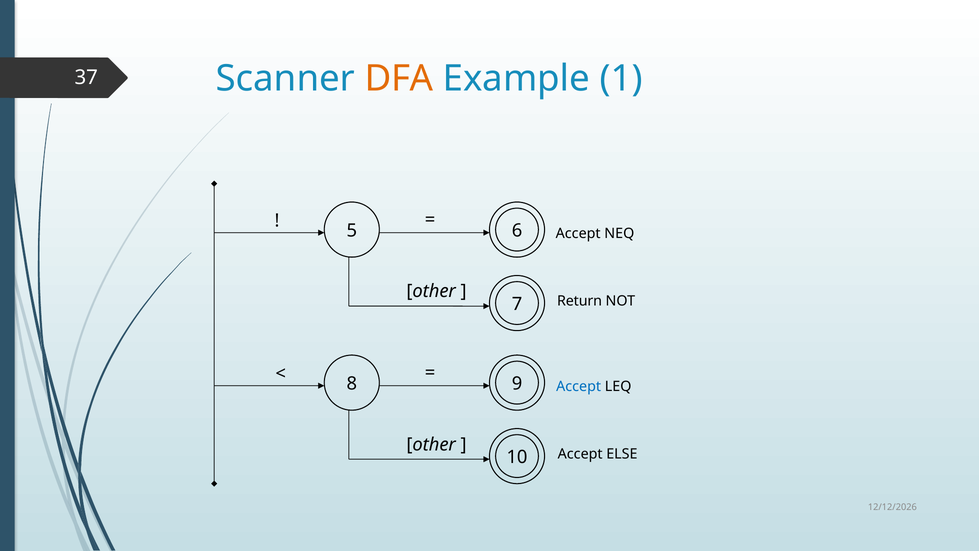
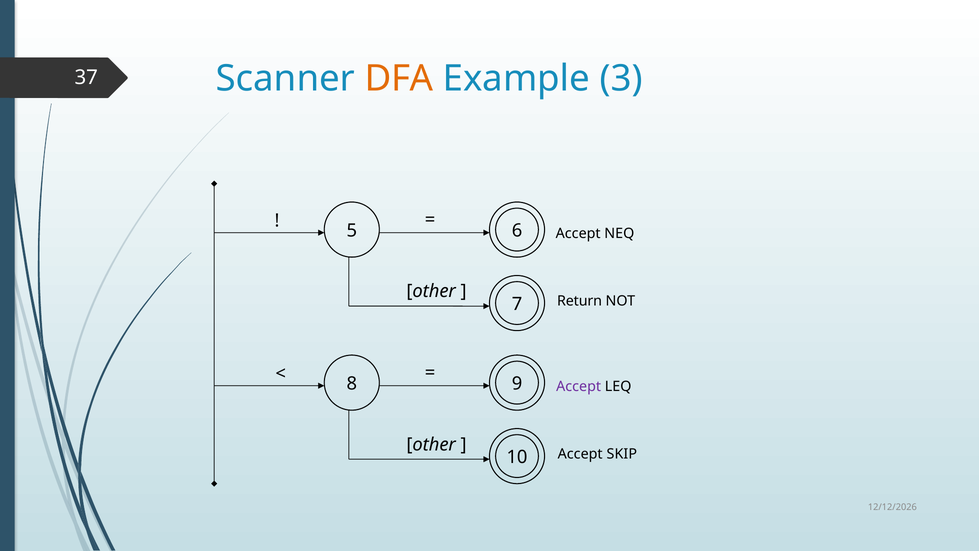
1: 1 -> 3 (621, 78)
Accept colour: blue -> purple (579, 386)
ELSE: ELSE -> SKIP (622, 454)
